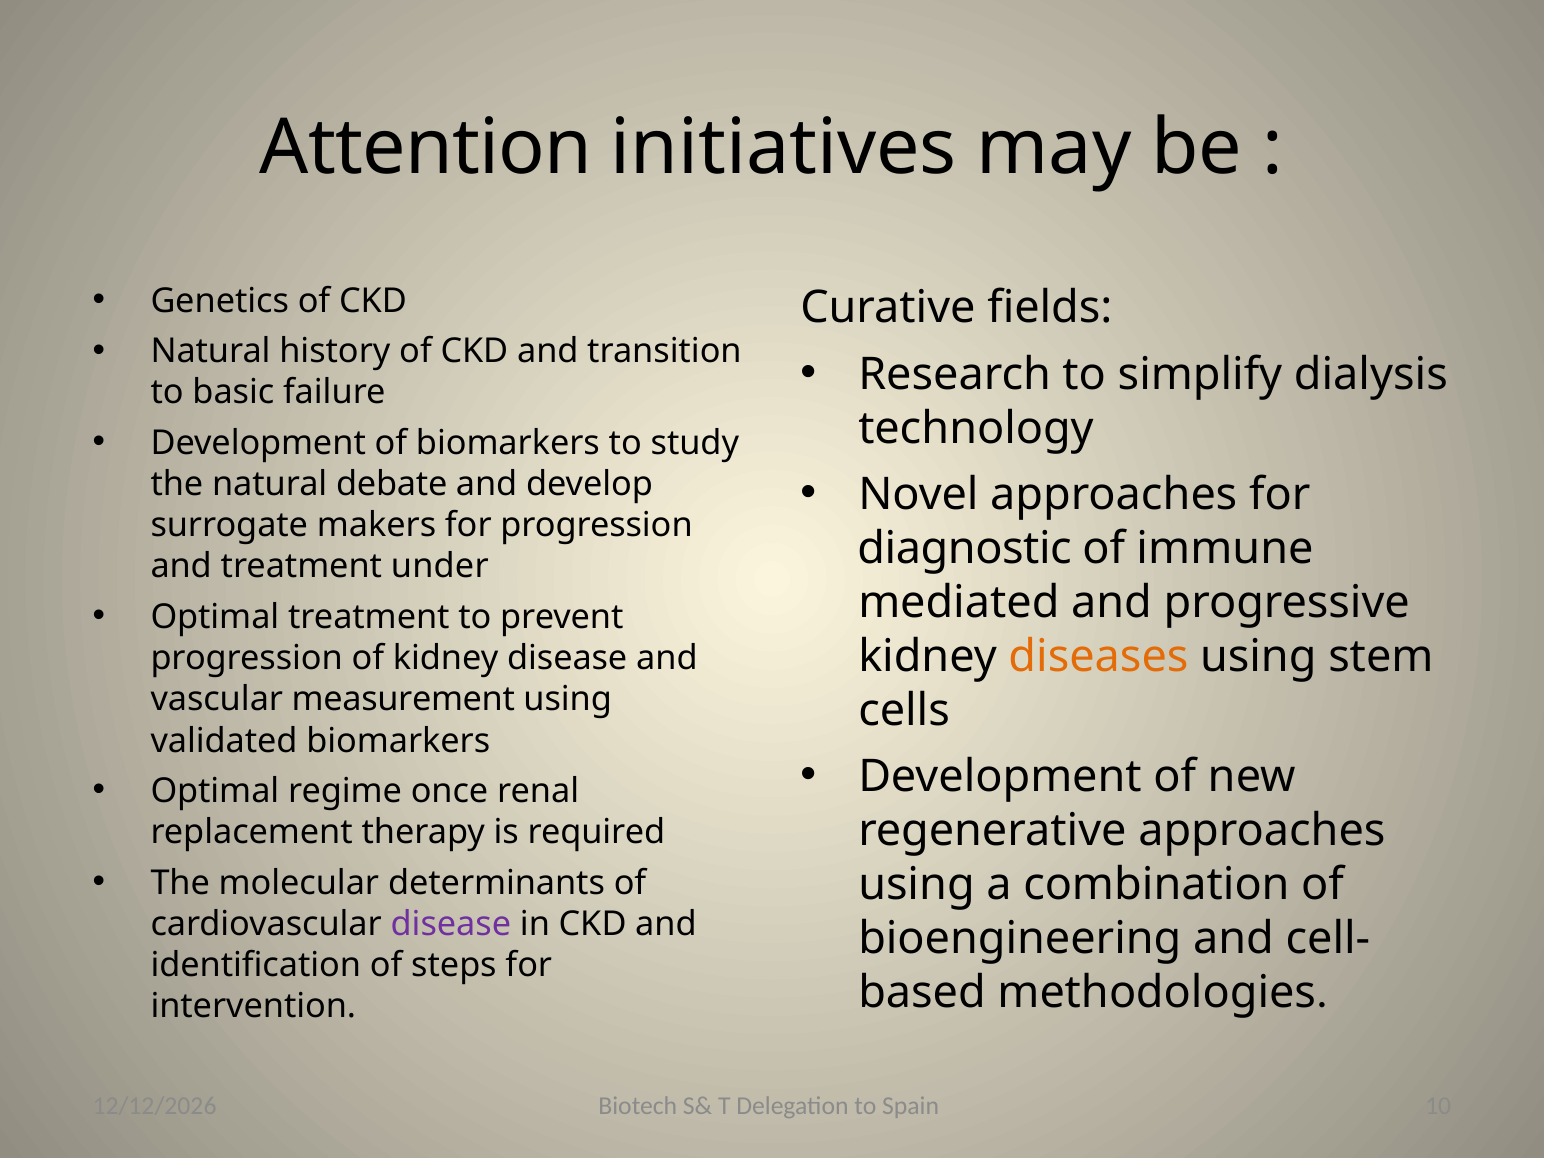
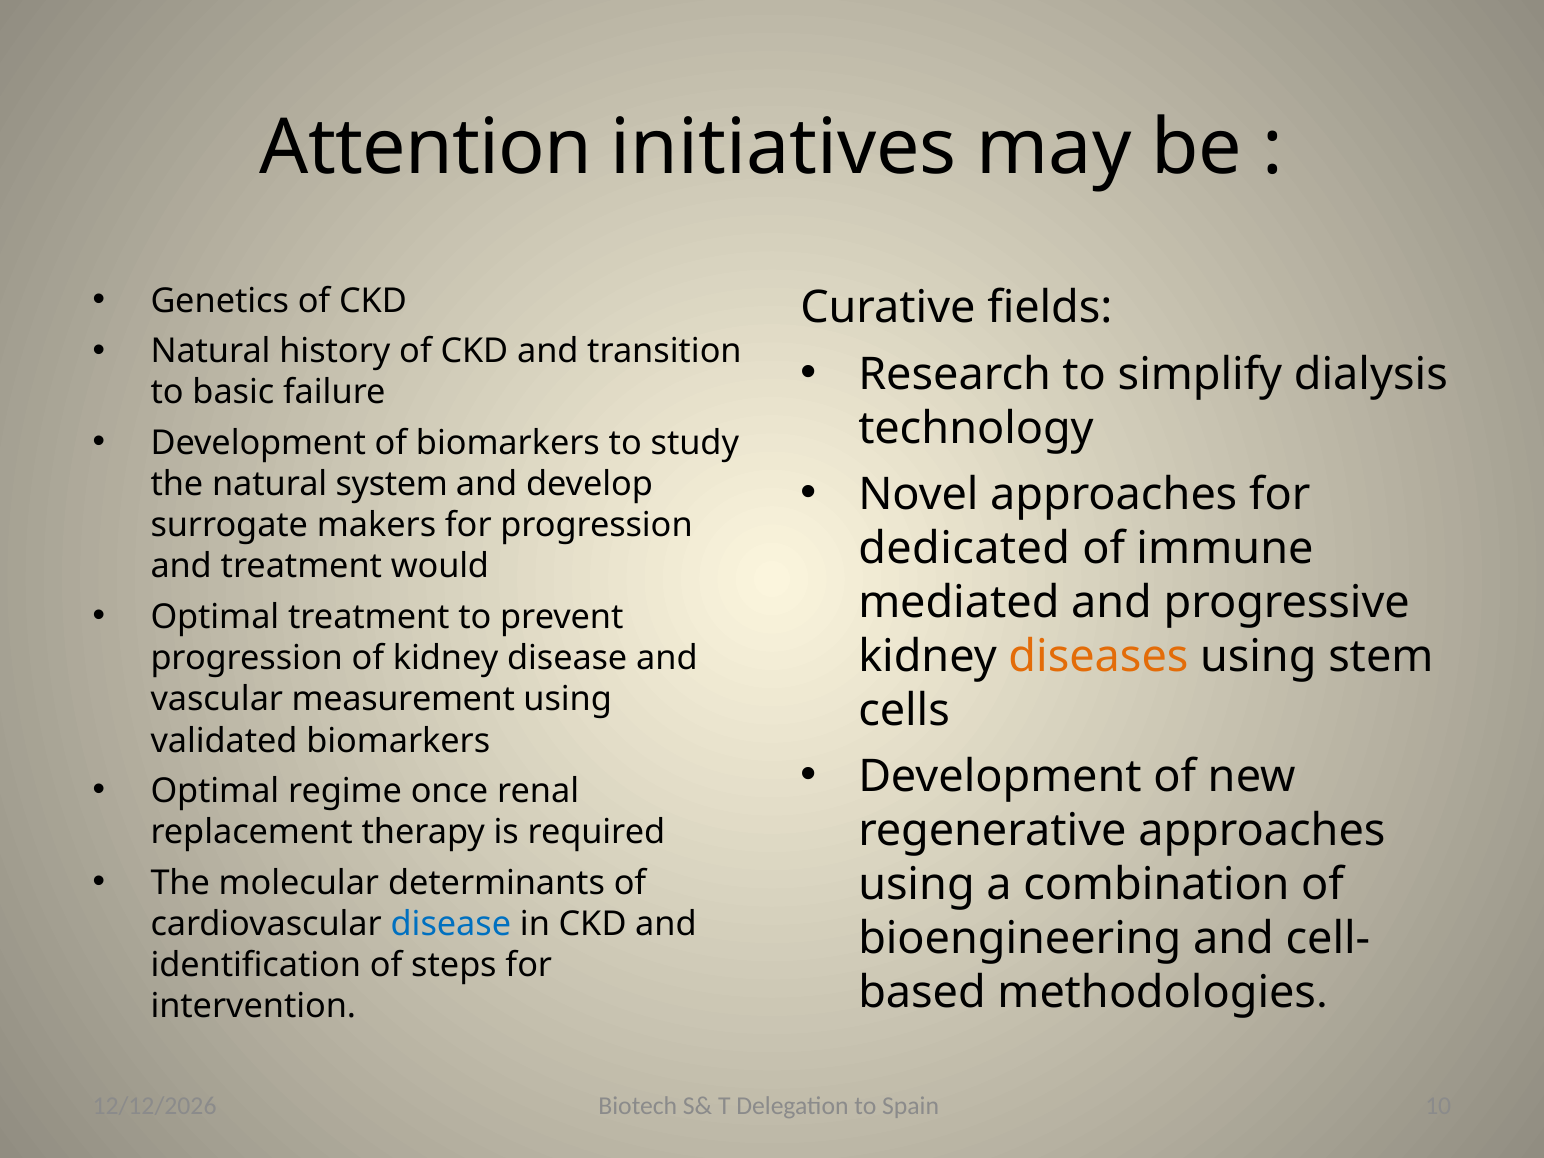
debate: debate -> system (392, 484)
diagnostic: diagnostic -> dedicated (964, 548)
under: under -> would (440, 567)
disease colour: purple -> blue (451, 924)
